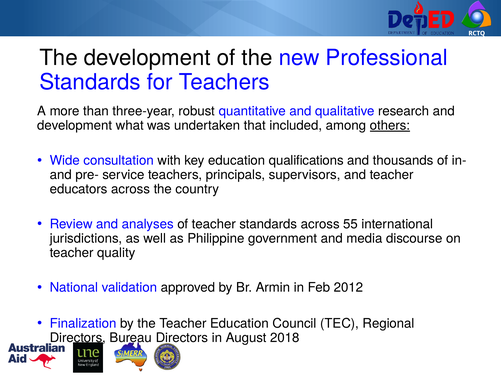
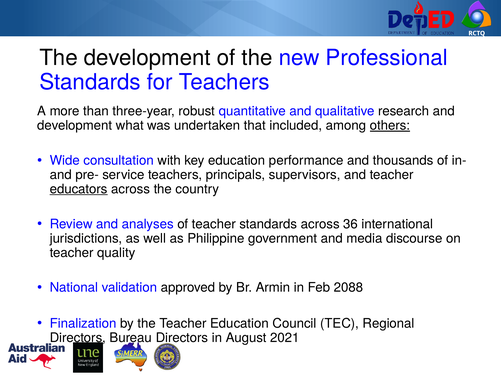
qualifications: qualifications -> performance (306, 160)
educators underline: none -> present (79, 189)
55: 55 -> 36 (351, 224)
2012: 2012 -> 2088 (348, 287)
2018: 2018 -> 2021 (285, 337)
